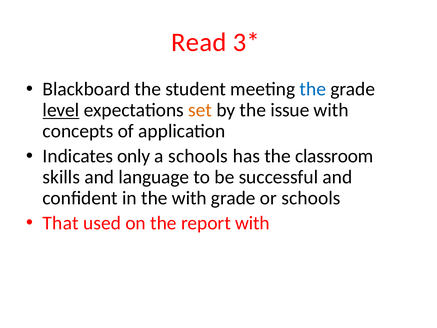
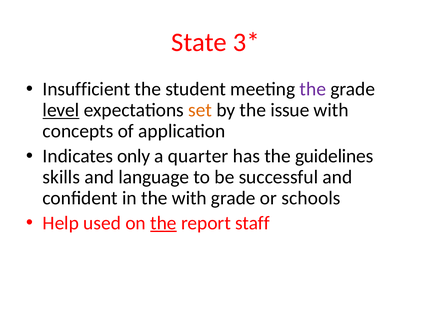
Read: Read -> State (199, 42)
Blackboard: Blackboard -> Insufficient (86, 89)
the colour: blue -> purple (313, 89)
a schools: schools -> quarter (198, 156)
classroom: classroom -> guidelines (334, 156)
That: That -> Help (61, 223)
the underline: none -> present (163, 223)
report with: with -> staff (252, 223)
